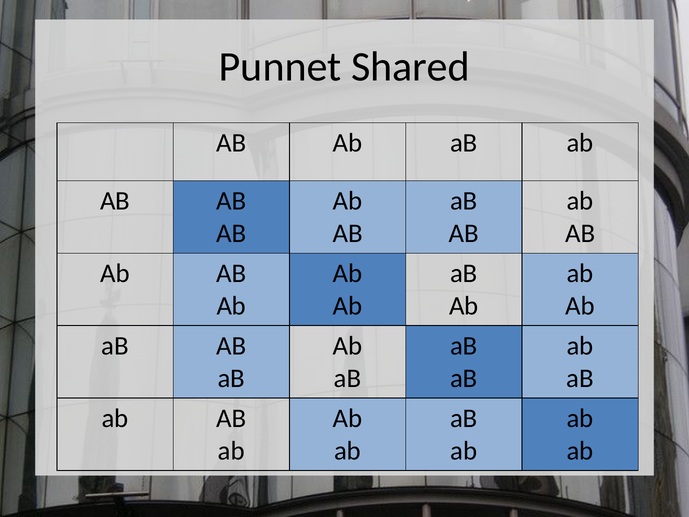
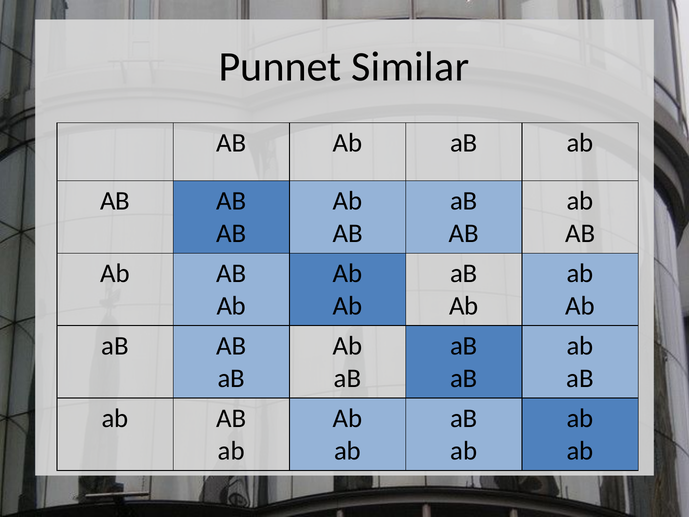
Shared: Shared -> Similar (410, 67)
